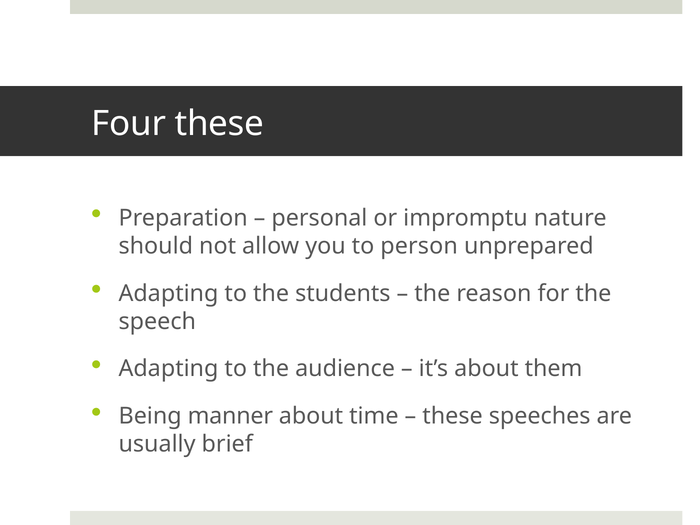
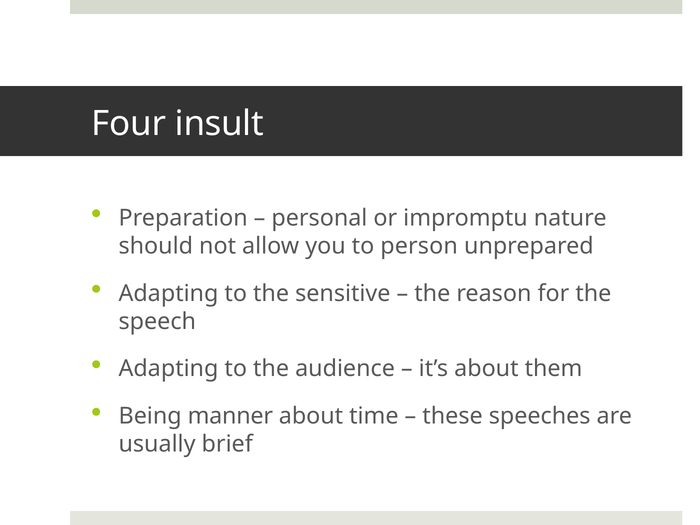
Four these: these -> insult (219, 123)
students: students -> sensitive (343, 293)
